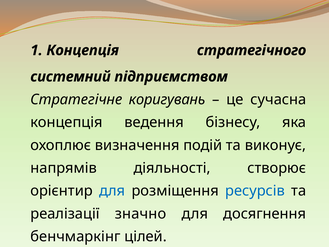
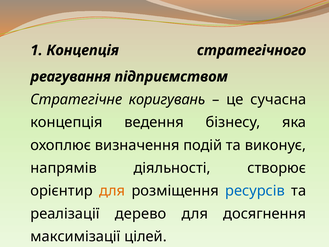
системний: системний -> реагування (71, 77)
для colour: blue -> orange (112, 191)
значно: значно -> дерево (141, 213)
бенчмаркінг: бенчмаркінг -> максимізації (75, 236)
